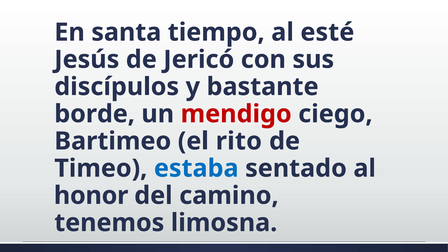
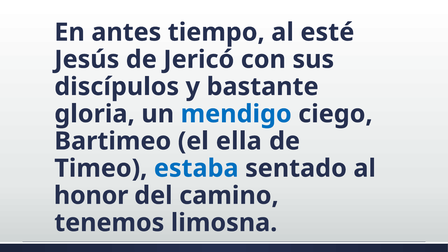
santa: santa -> antes (126, 32)
borde: borde -> gloria (95, 114)
mendigo colour: red -> blue (236, 114)
rito: rito -> ella (239, 141)
